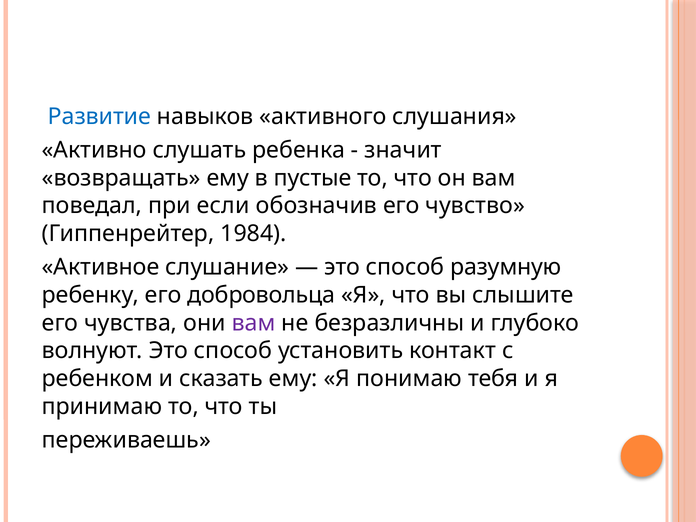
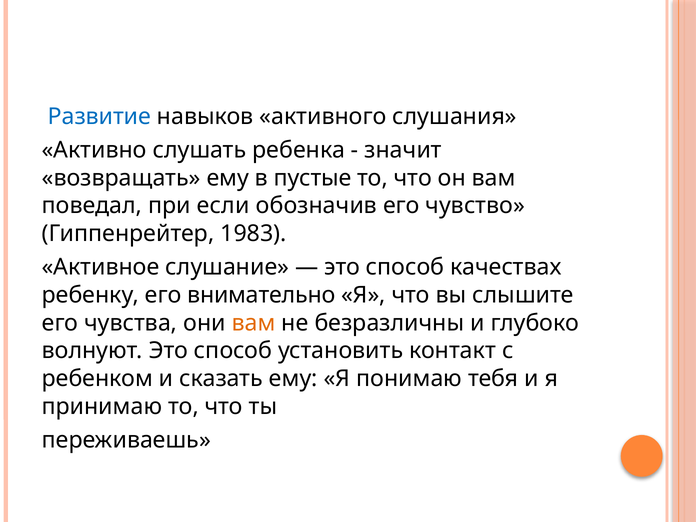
1984: 1984 -> 1983 (253, 234)
разумную: разумную -> качествах (506, 267)
добровольца: добровольца -> внимательно (261, 295)
вам colour: purple -> orange (254, 323)
